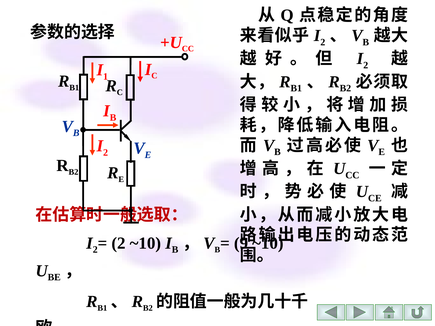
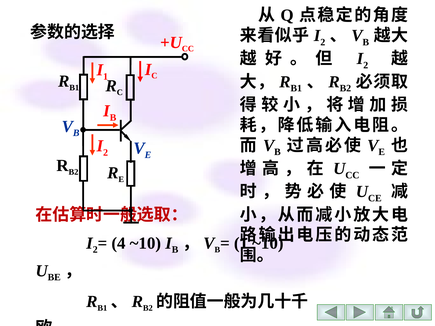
2: 2 -> 4 (118, 243)
9: 9 -> 1 (241, 243)
